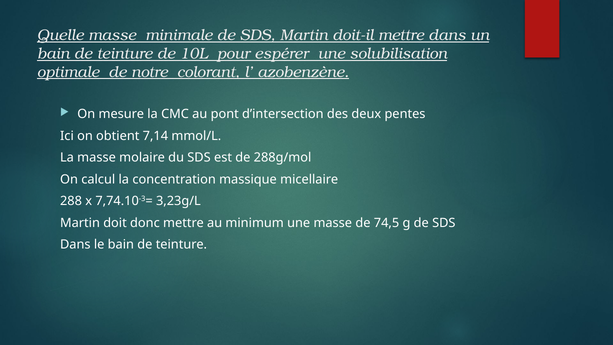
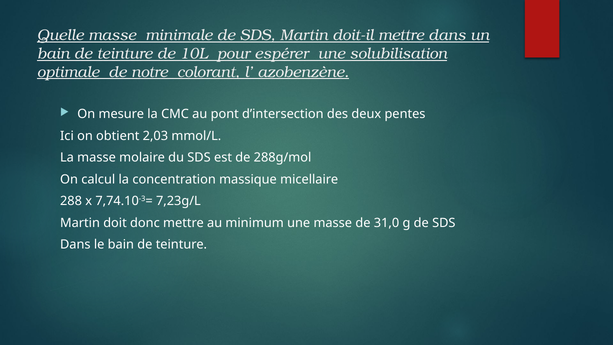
7,14: 7,14 -> 2,03 (155, 136)
3,23g/L: 3,23g/L -> 7,23g/L (178, 201)
74,5: 74,5 -> 31,0 (387, 223)
